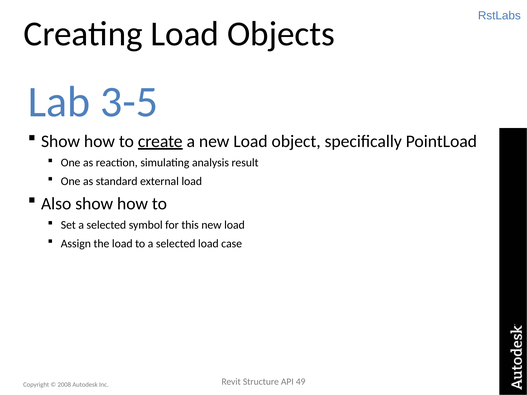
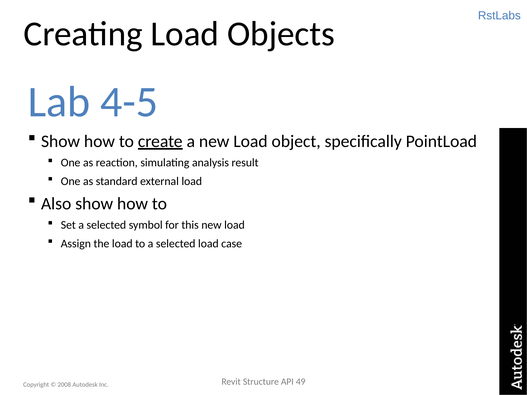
3-5: 3-5 -> 4-5 (129, 102)
